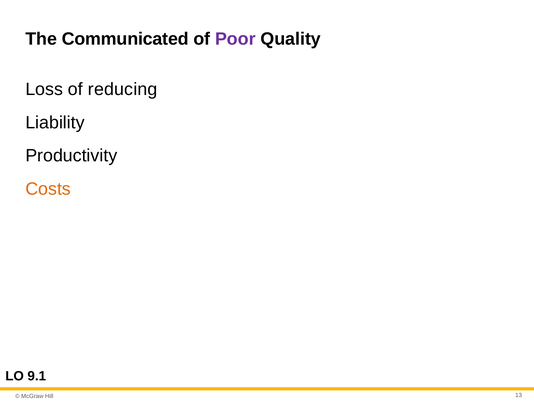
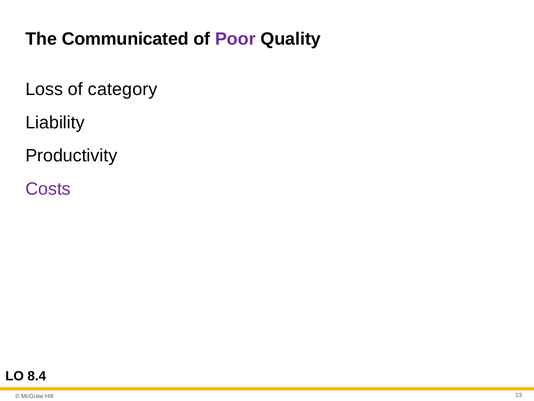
reducing: reducing -> category (123, 89)
Costs colour: orange -> purple (48, 189)
9.1: 9.1 -> 8.4 (37, 375)
